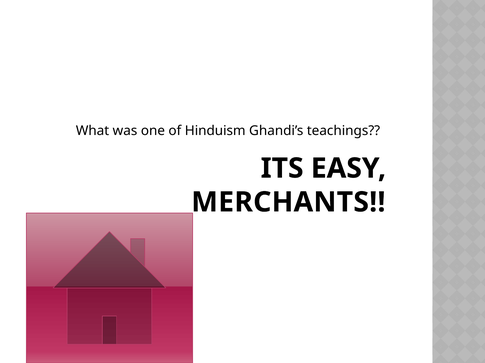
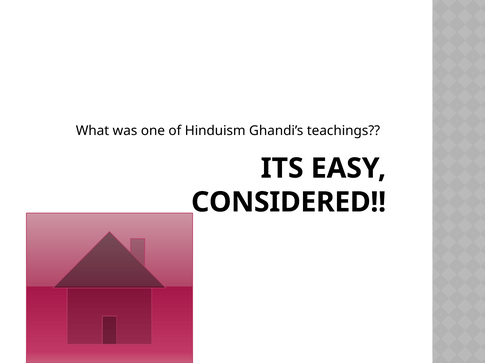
MERCHANTS: MERCHANTS -> CONSIDERED (289, 203)
